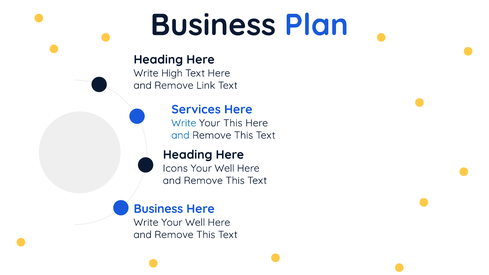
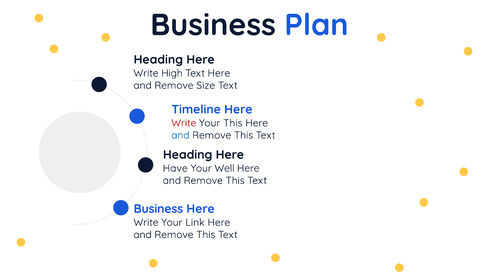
Link: Link -> Size (206, 85)
Services: Services -> Timeline (196, 109)
Write colour: blue -> red (184, 123)
Icons: Icons -> Have (175, 168)
Write Your Well: Well -> Link (195, 223)
